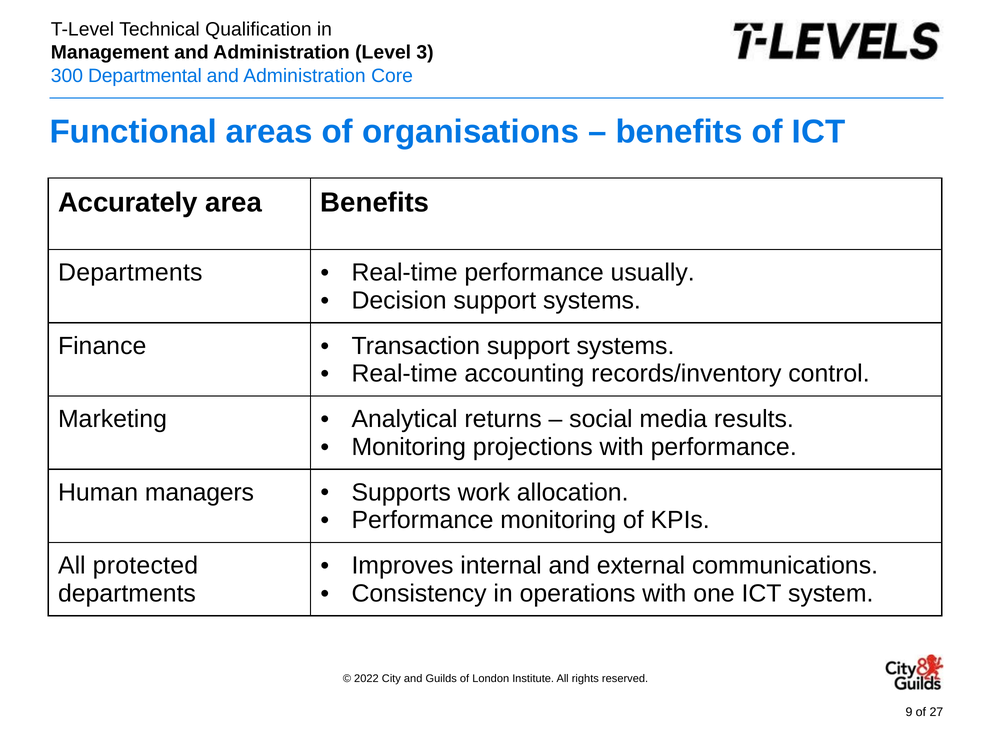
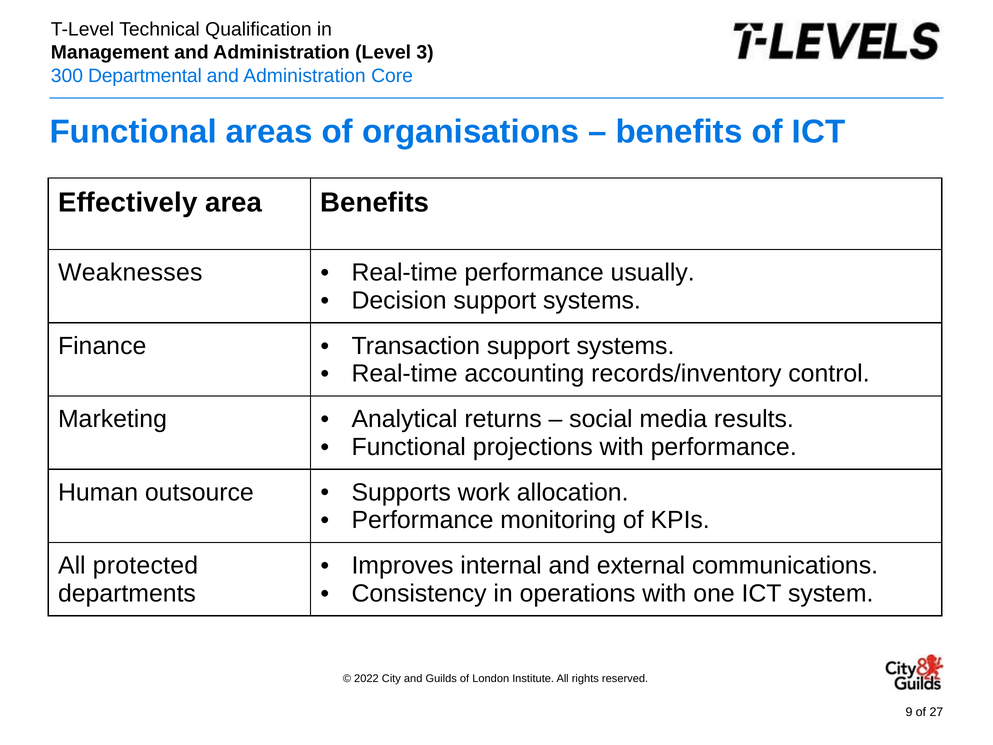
Accurately: Accurately -> Effectively (128, 203)
Departments: Departments -> Weaknesses (130, 273)
Monitoring: Monitoring -> Functional (409, 447)
managers: managers -> outsource (199, 492)
